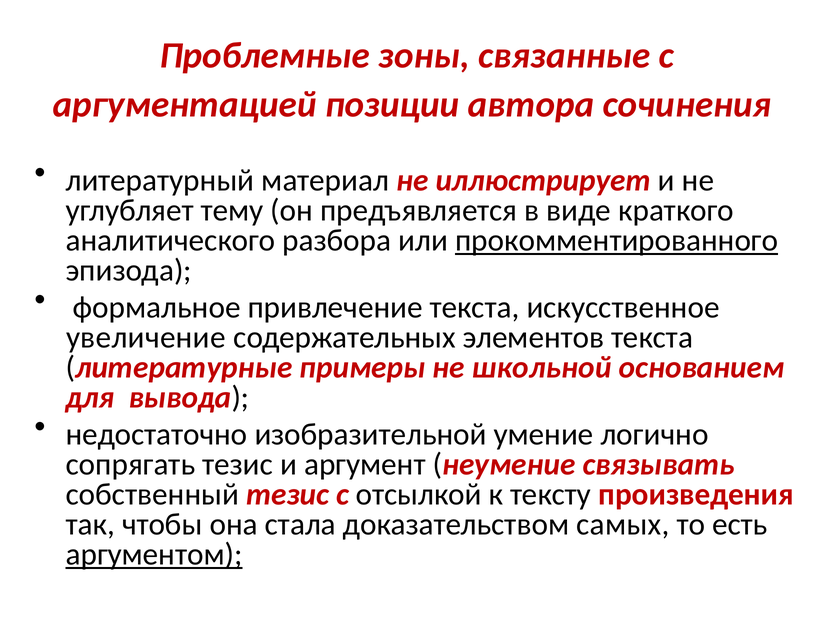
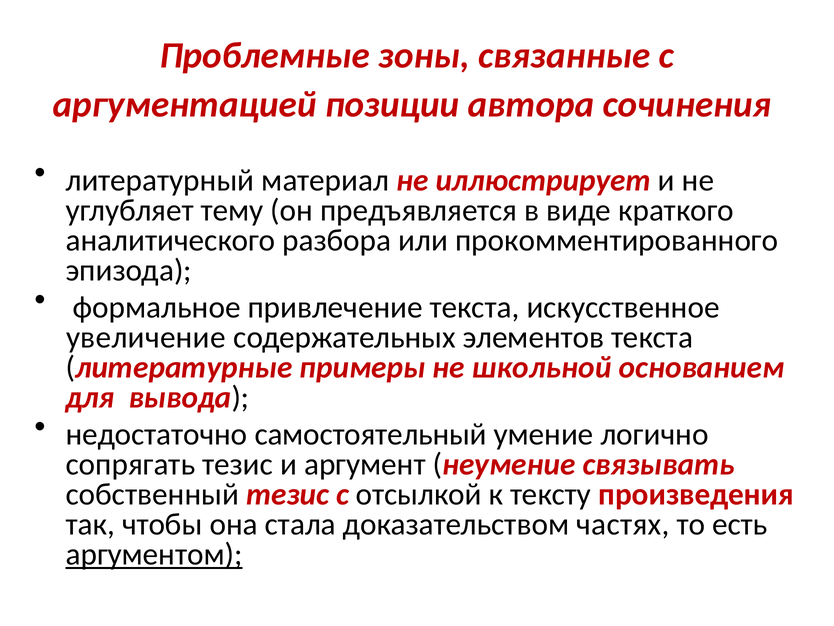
прокомментированного underline: present -> none (617, 240)
изобразительной: изобразительной -> самостоятельный (371, 434)
самых: самых -> частях (623, 524)
